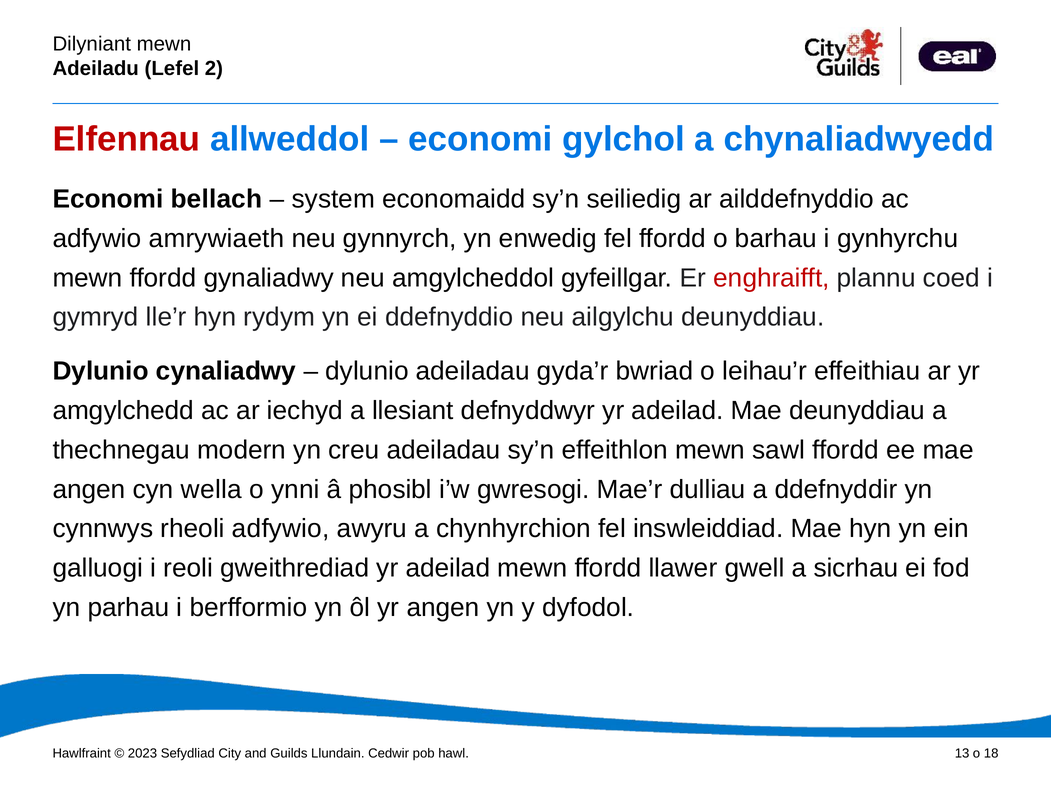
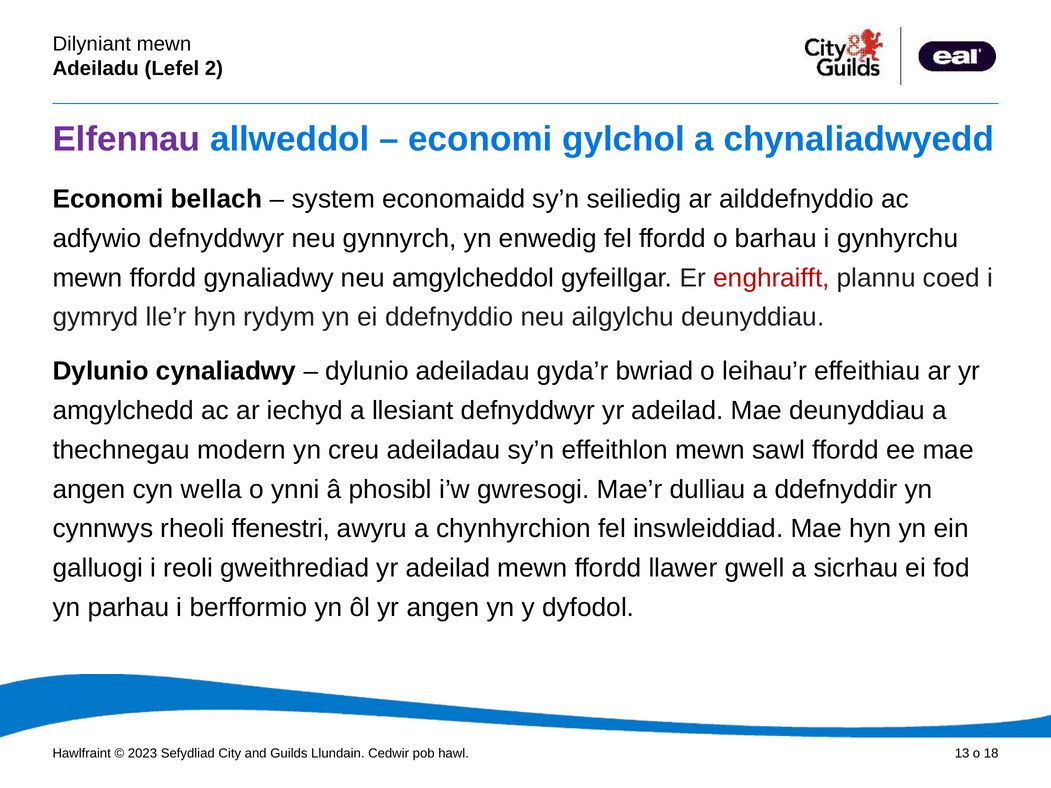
Elfennau colour: red -> purple (126, 139)
adfywio amrywiaeth: amrywiaeth -> defnyddwyr (217, 239)
rheoli adfywio: adfywio -> ffenestri (281, 529)
